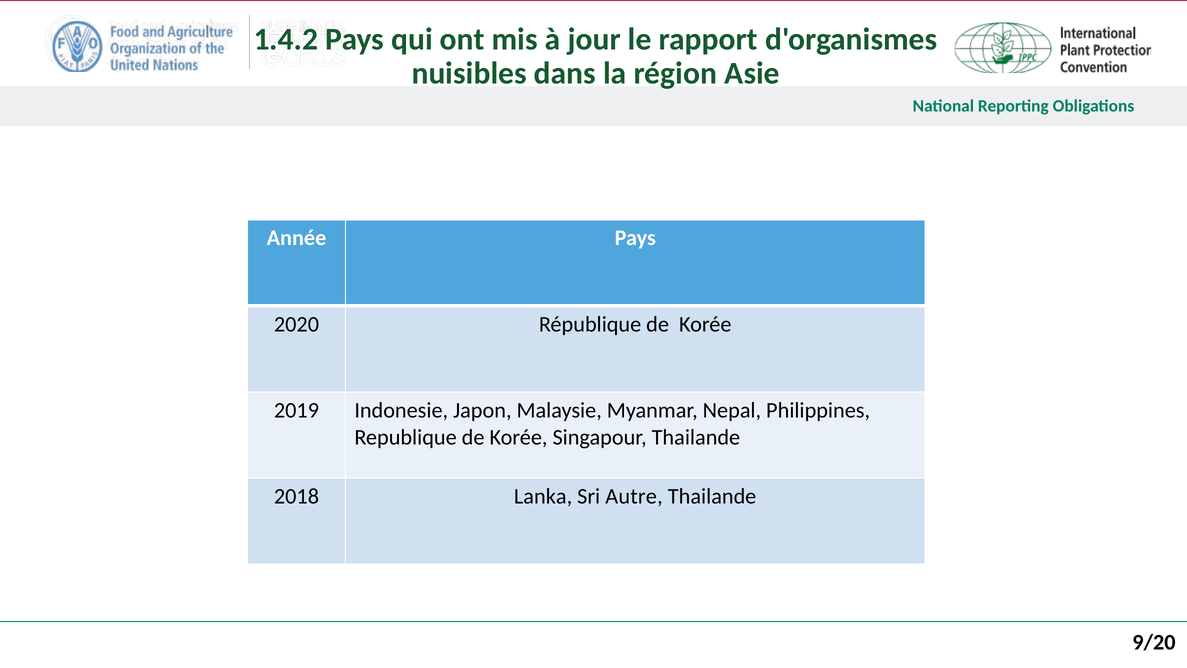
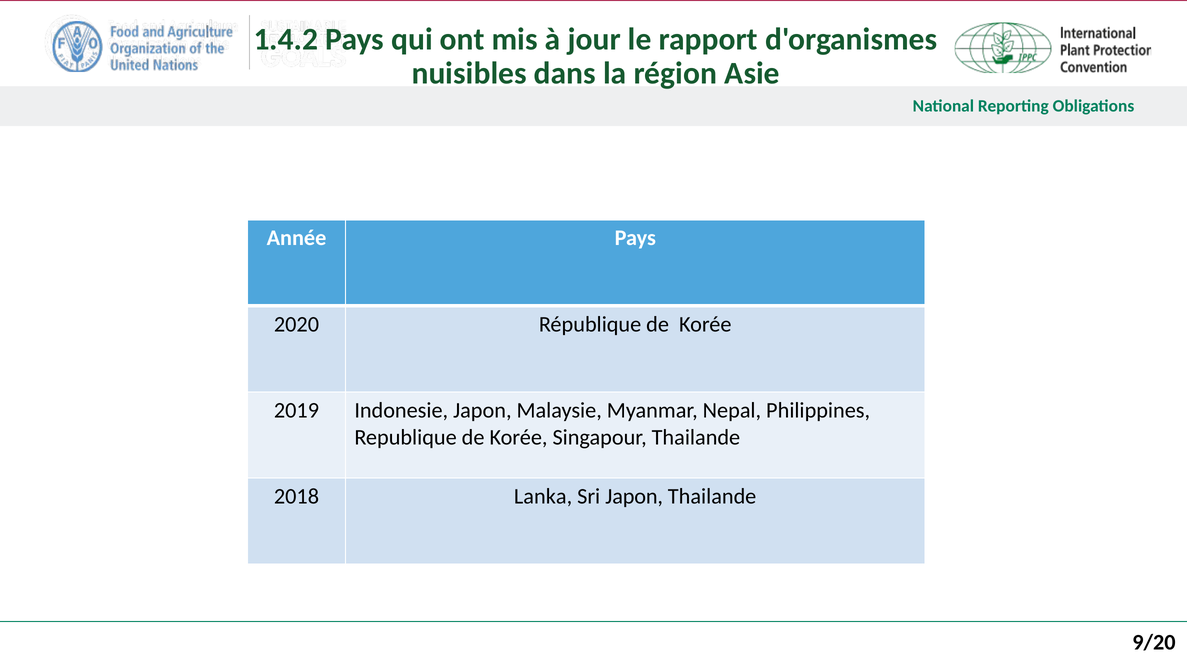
Sri Autre: Autre -> Japon (634, 496)
